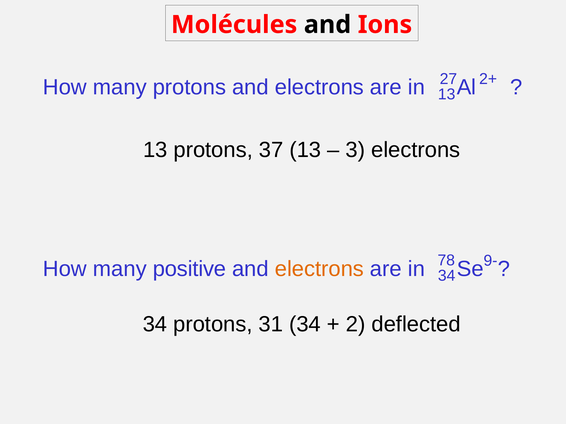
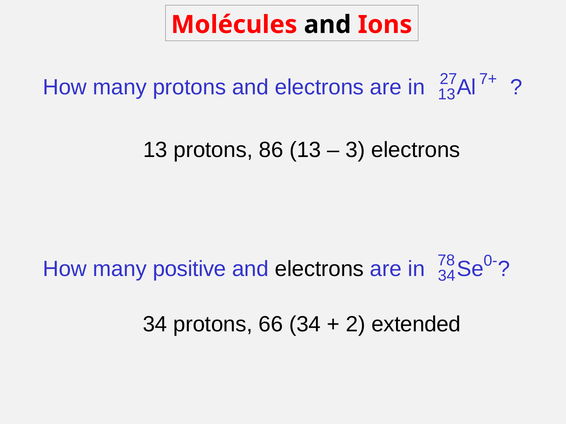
2+: 2+ -> 7+ (488, 79)
37: 37 -> 86 (271, 150)
9-: 9- -> 0- (490, 261)
electrons colour: orange -> black (319, 269)
31: 31 -> 66 (271, 324)
deflected: deflected -> extended (416, 324)
